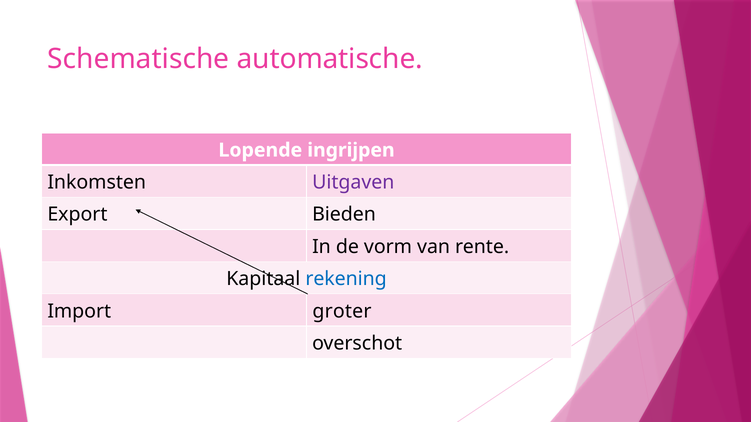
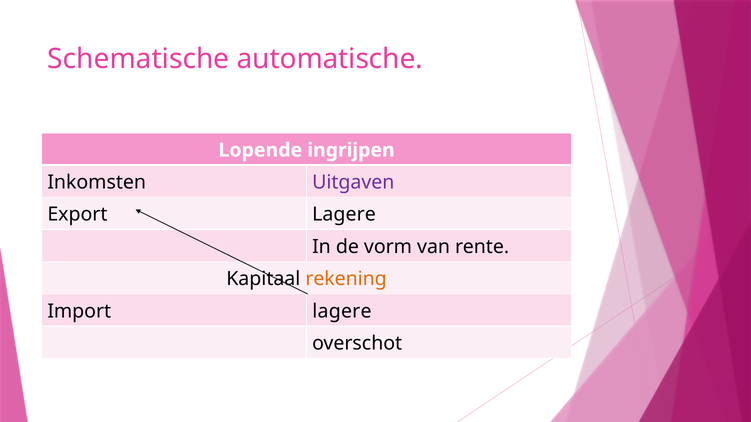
Export Bieden: Bieden -> Lagere (344, 215)
rekening colour: blue -> orange (346, 279)
Import groter: groter -> lagere (342, 311)
